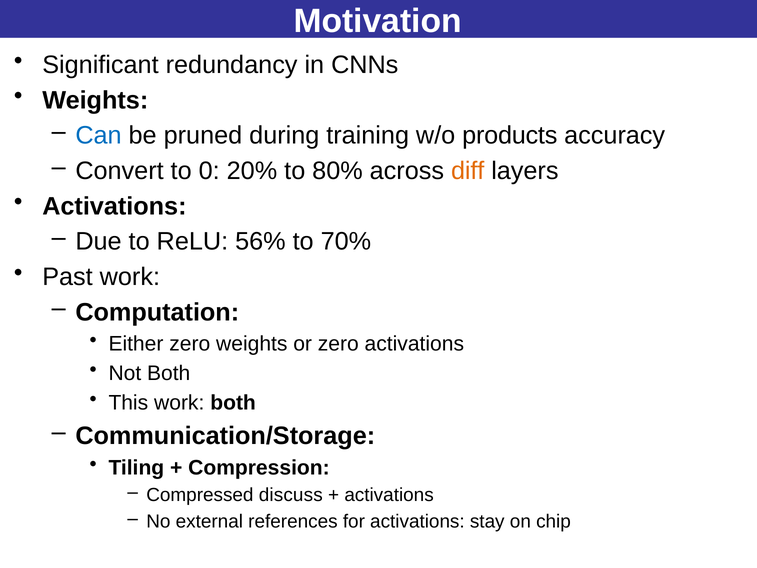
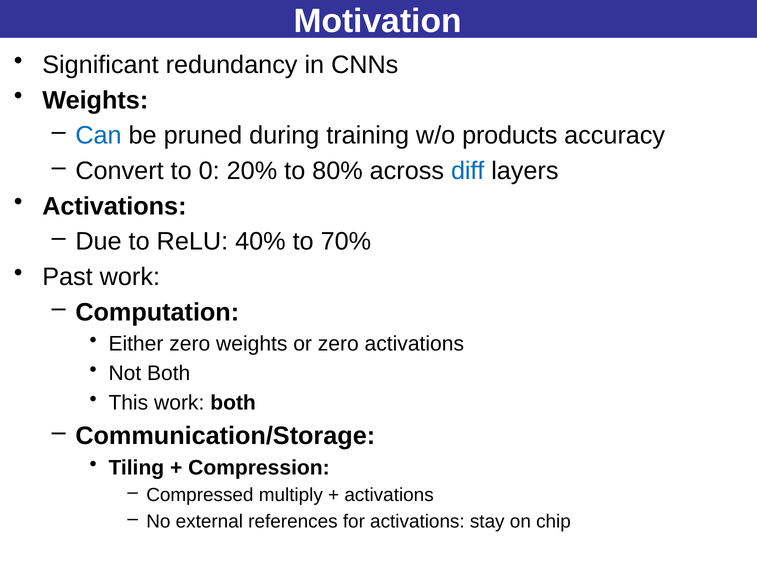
diff colour: orange -> blue (468, 171)
56%: 56% -> 40% (260, 241)
discuss: discuss -> multiply (291, 495)
